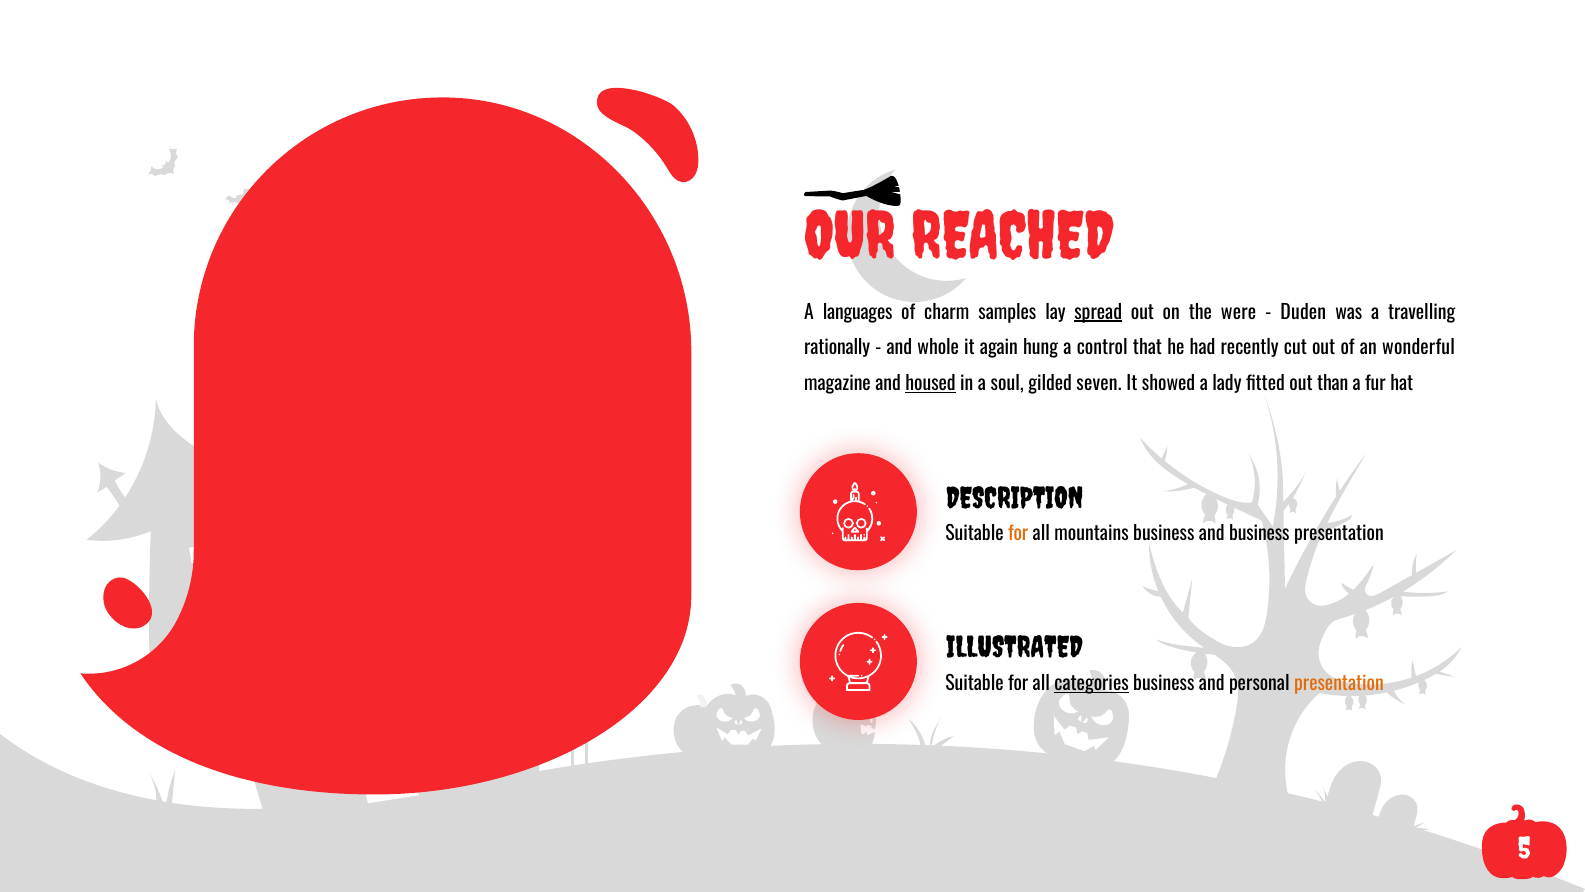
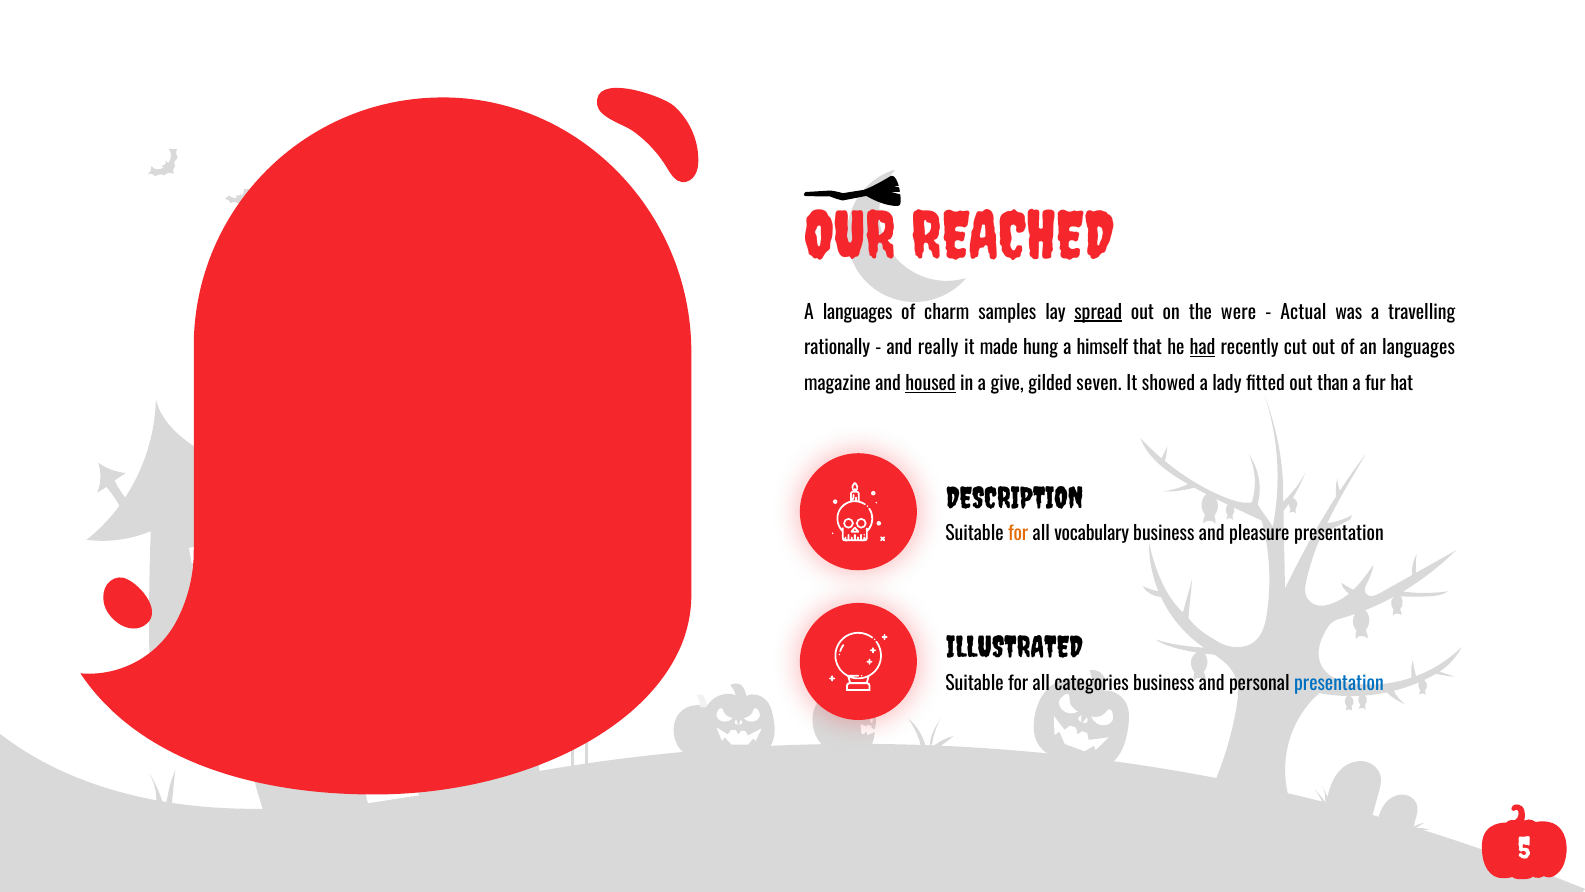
Duden: Duden -> Actual (1303, 312)
whole: whole -> really (938, 348)
again: again -> made (999, 348)
control: control -> himself (1102, 348)
had underline: none -> present (1203, 348)
an wonderful: wonderful -> languages (1419, 348)
soul: soul -> give (1007, 384)
mountains: mountains -> vocabulary (1092, 534)
and business: business -> pleasure (1259, 534)
categories underline: present -> none (1092, 683)
presentation colour: orange -> blue (1339, 683)
